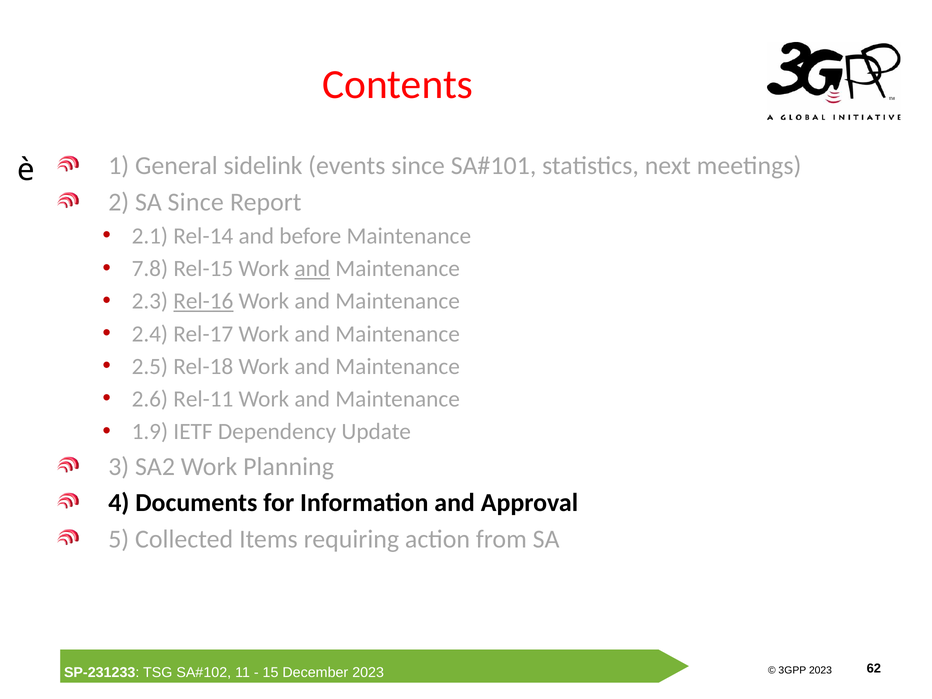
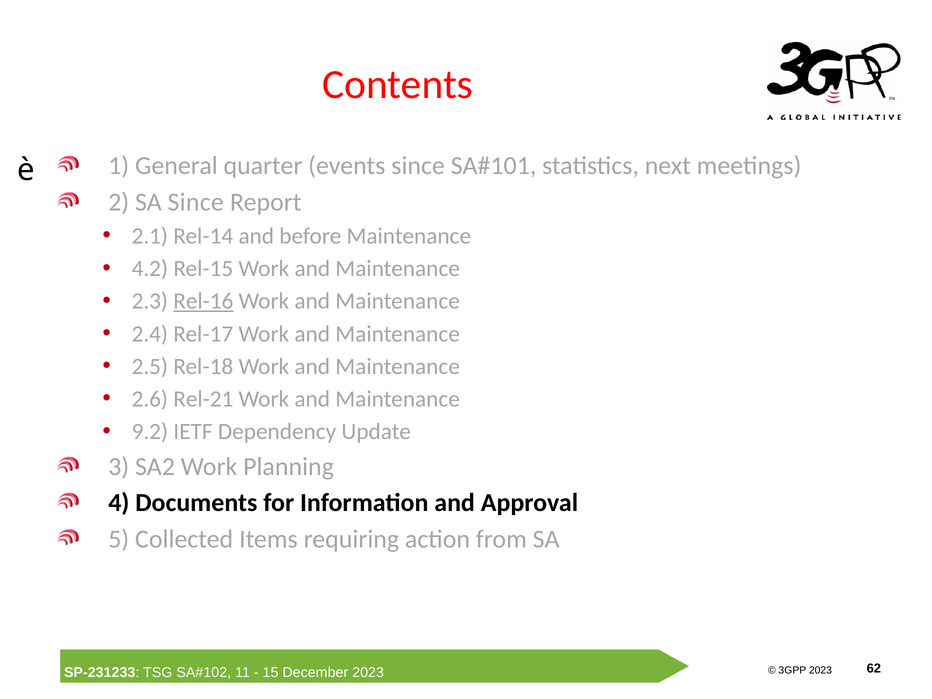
sidelink: sidelink -> quarter (263, 166)
7.8: 7.8 -> 4.2 (150, 269)
and underline: present -> none (312, 269)
Rel-11: Rel-11 -> Rel-21 (203, 399)
1.9: 1.9 -> 9.2 (150, 432)
